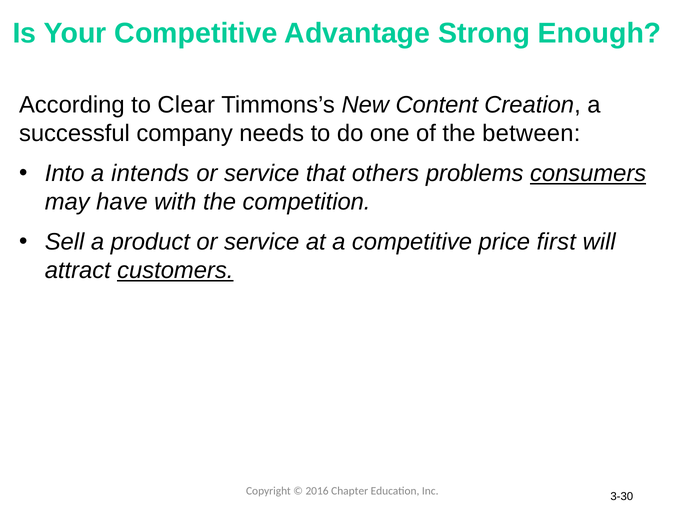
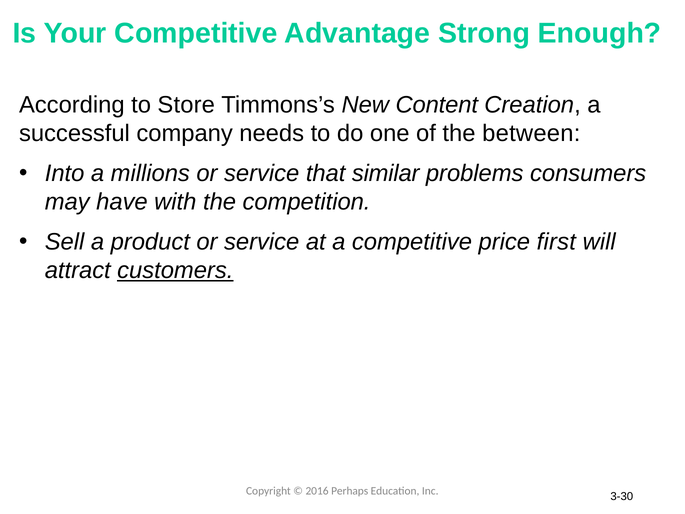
Clear: Clear -> Store (186, 105)
intends: intends -> millions (150, 173)
others: others -> similar (386, 173)
consumers underline: present -> none (588, 173)
Chapter: Chapter -> Perhaps (350, 491)
